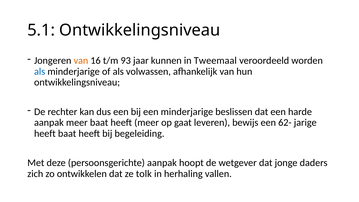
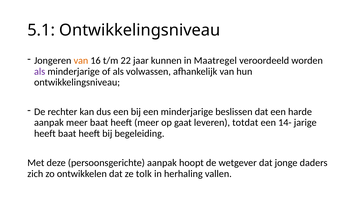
93: 93 -> 22 (126, 61)
Tweemaal: Tweemaal -> Maatregel (215, 61)
als colour: blue -> purple (40, 71)
bewijs: bewijs -> totdat (245, 123)
62-: 62- -> 14- (285, 123)
